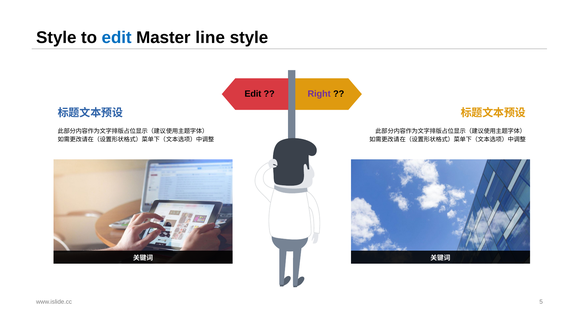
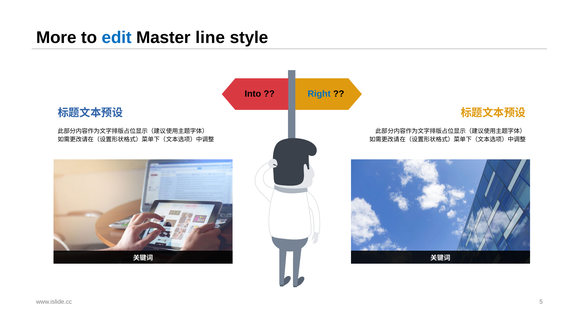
Style: Style -> More (56, 37)
Edit: Edit -> Into (253, 94)
Right colour: purple -> blue (319, 94)
